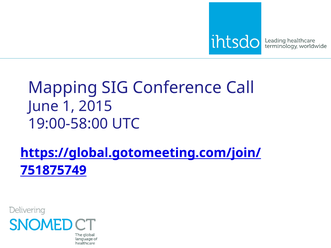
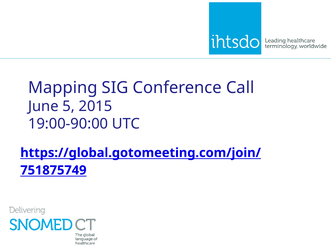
1: 1 -> 5 (69, 106)
19:00-58:00: 19:00-58:00 -> 19:00-90:00 (68, 124)
